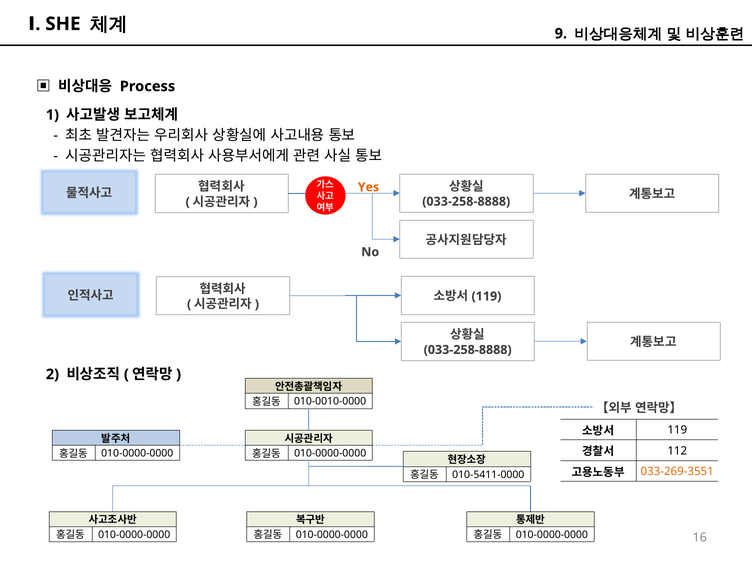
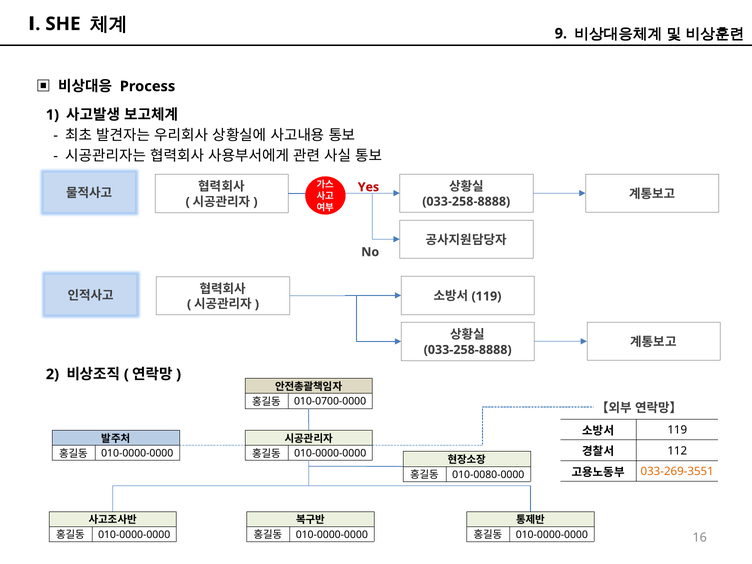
Yes colour: orange -> red (368, 187)
010-0010-0000: 010-0010-0000 -> 010-0700-0000 (330, 402)
010-5411-0000: 010-5411-0000 -> 010-0080-0000 (488, 475)
